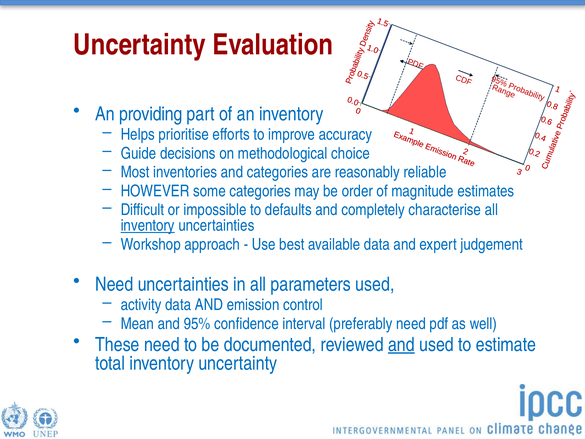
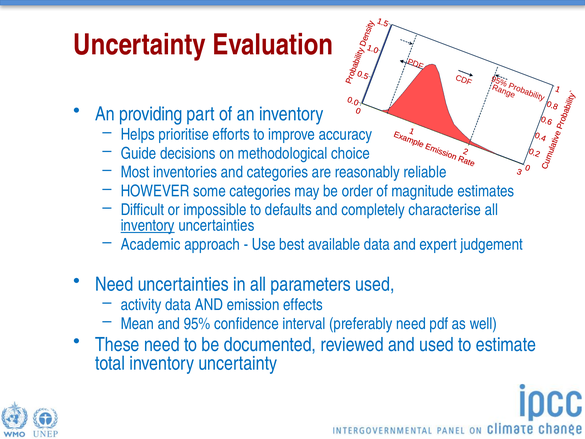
Workshop: Workshop -> Academic (151, 244)
control: control -> effects (303, 305)
and underline: present -> none (401, 344)
